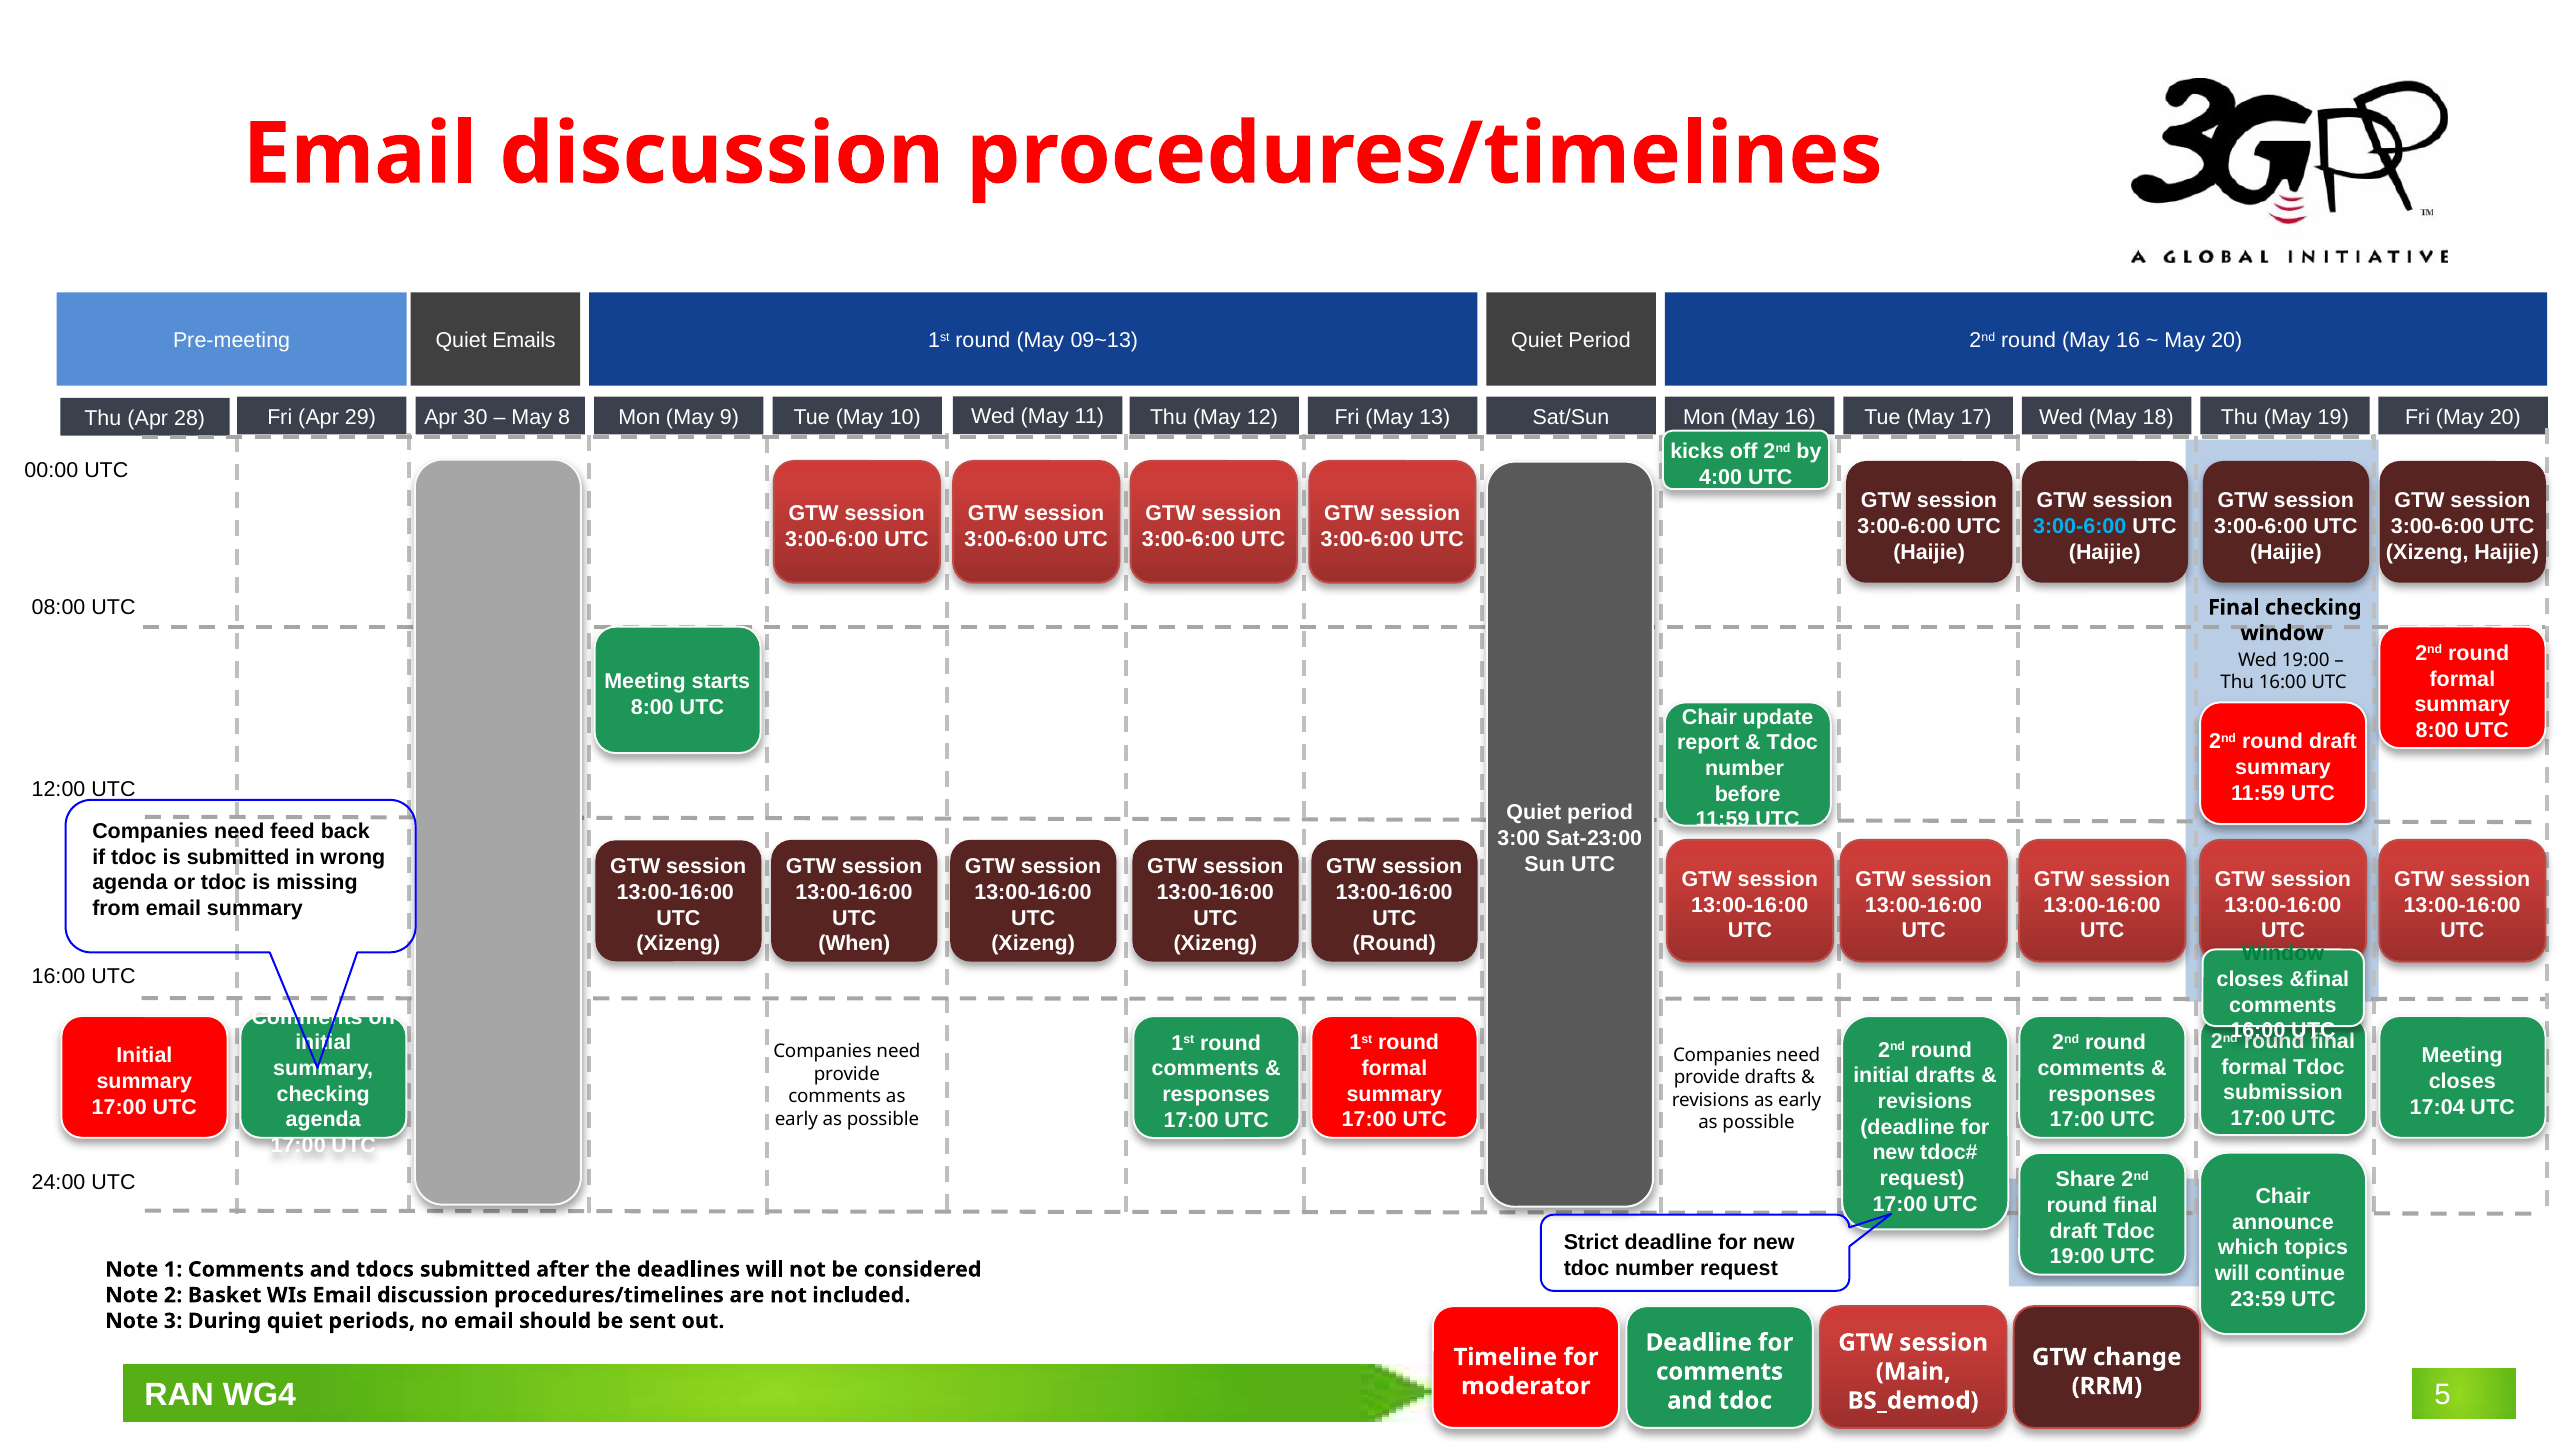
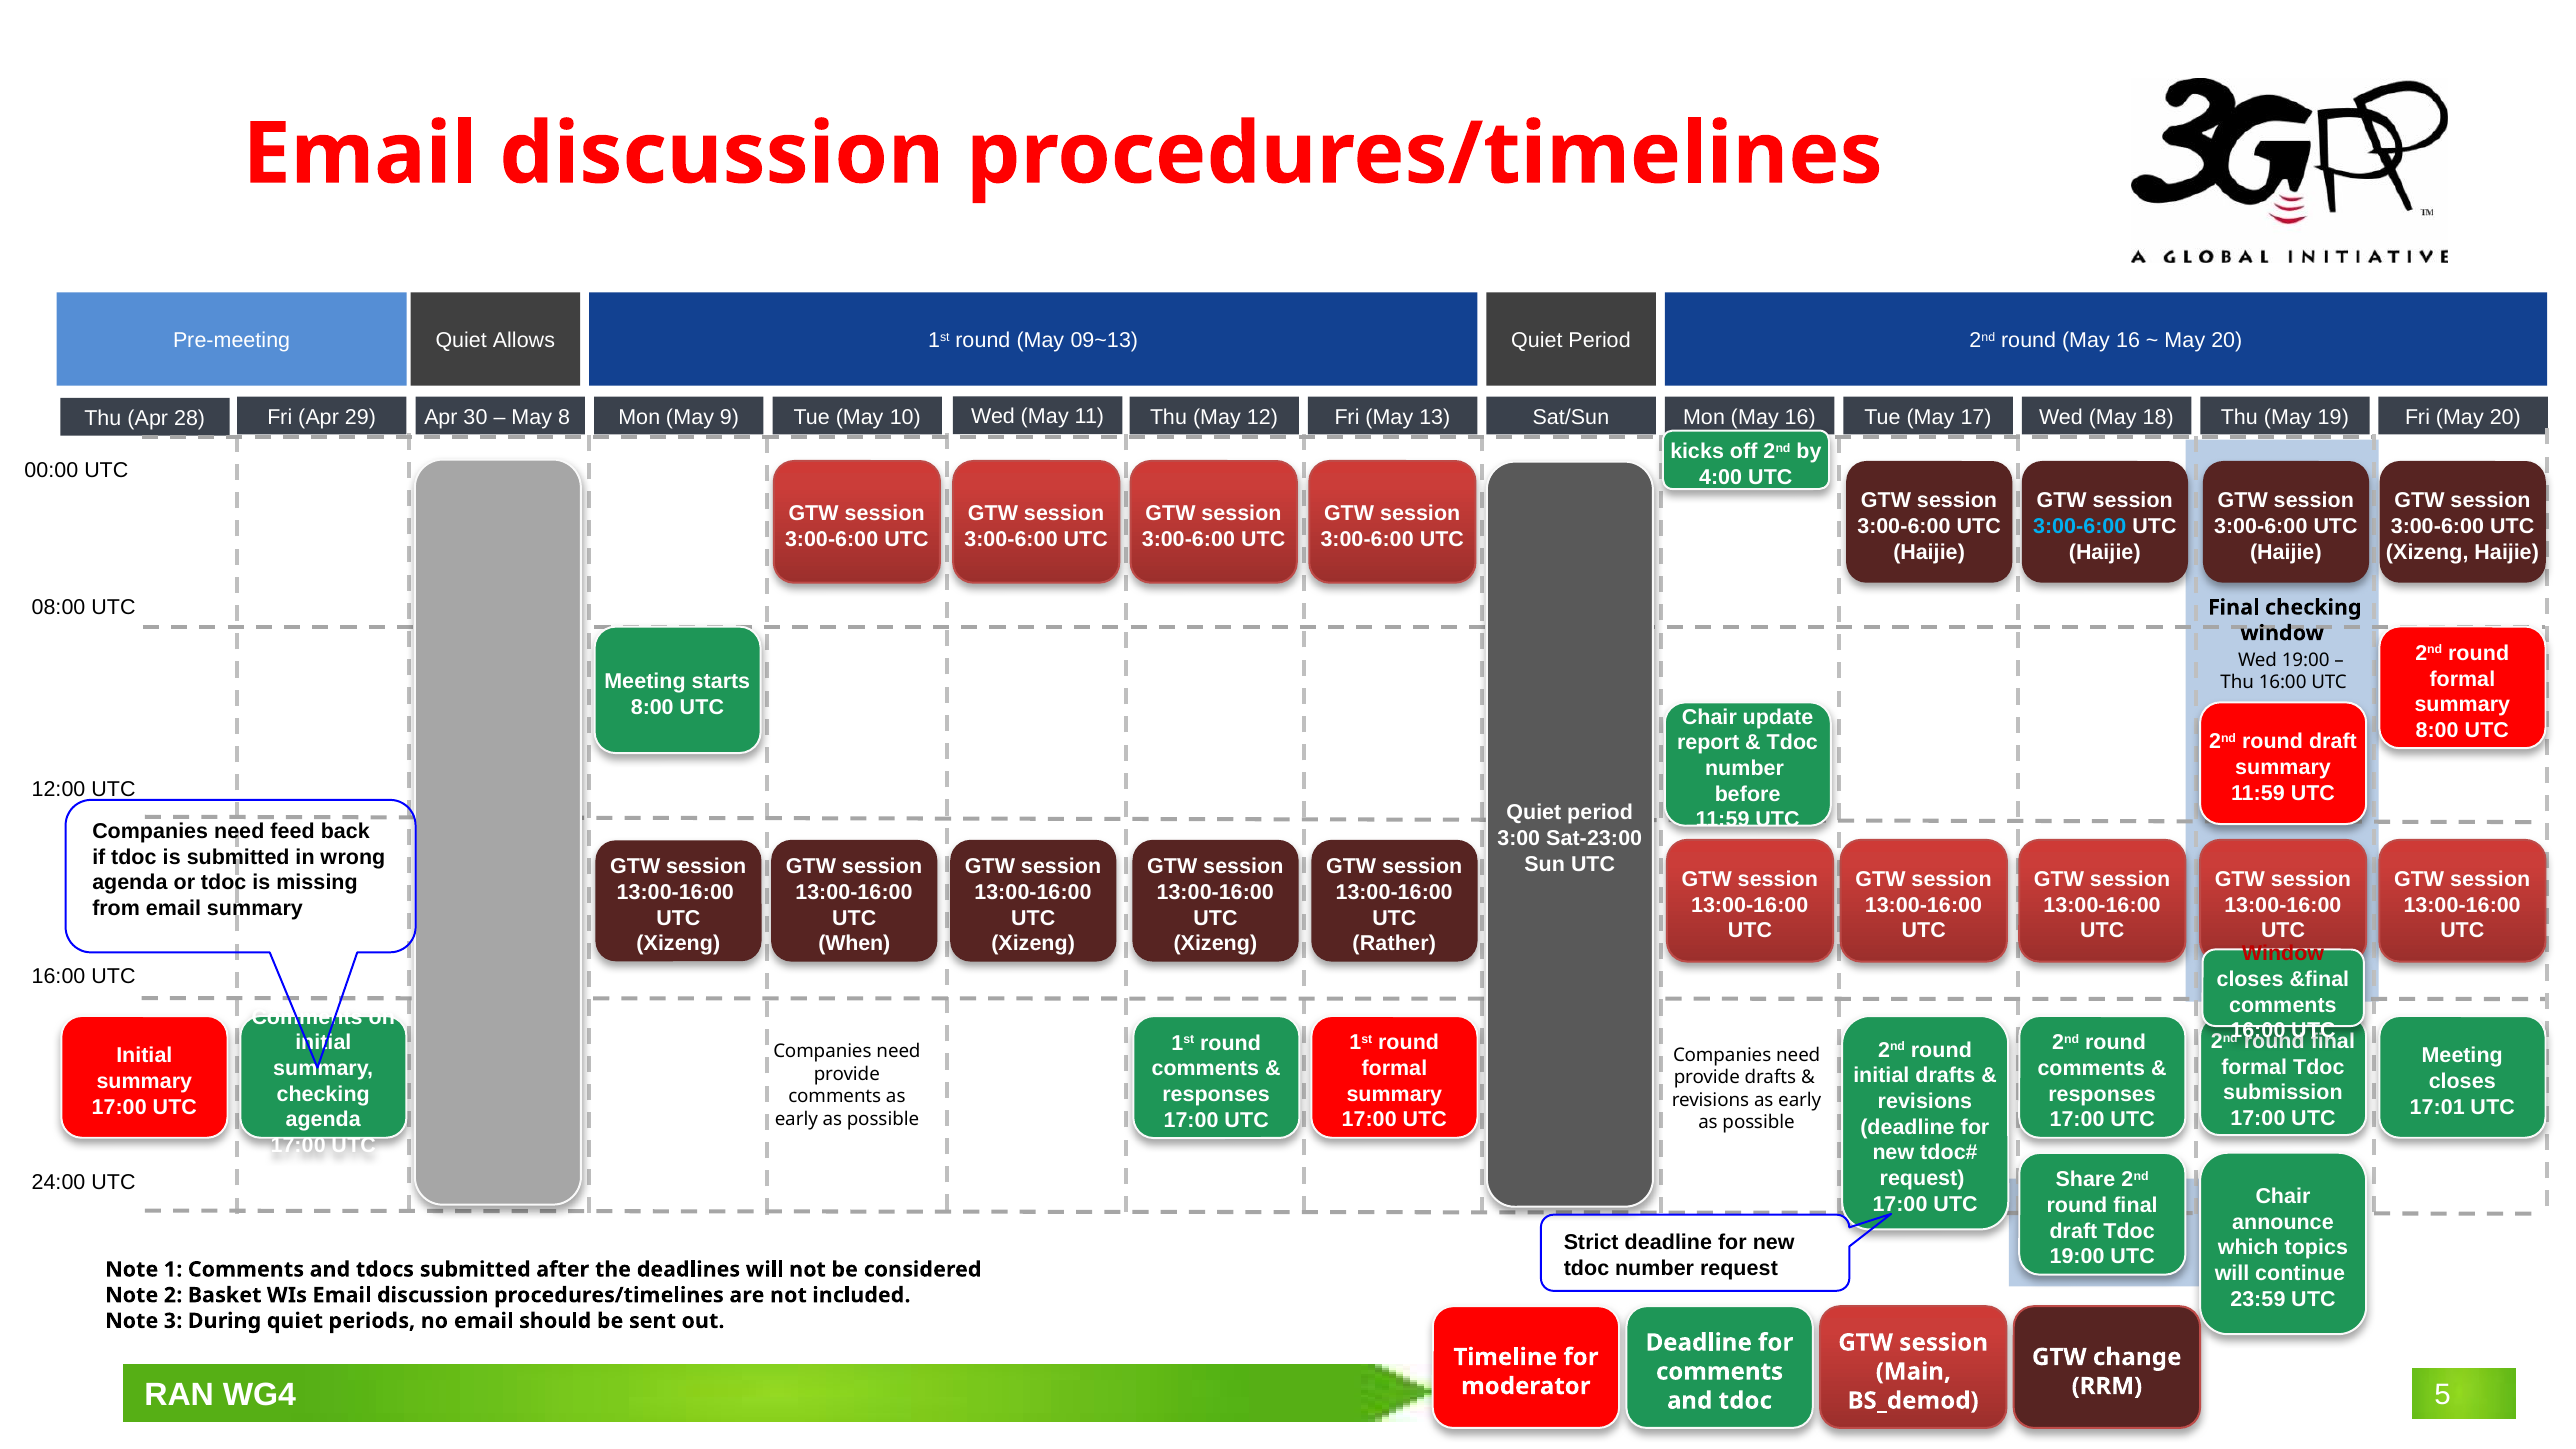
Emails: Emails -> Allows (524, 341)
Round: Round -> Rather (1394, 944)
Window colour: green -> red (2283, 954)
17:04: 17:04 -> 17:01 (2437, 1107)
